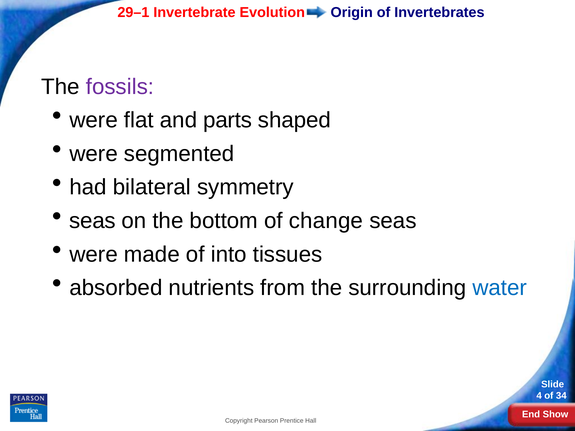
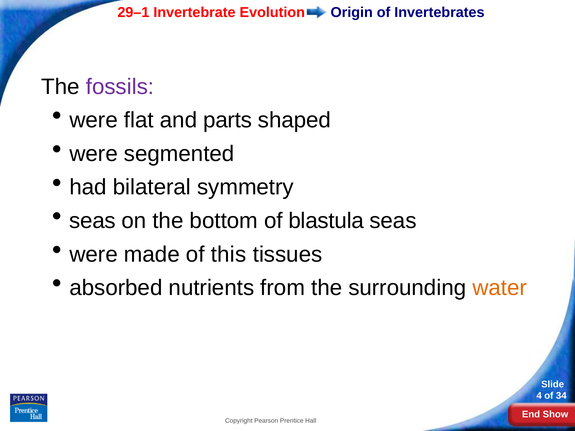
change: change -> blastula (326, 221)
into: into -> this (229, 254)
water colour: blue -> orange (500, 288)
